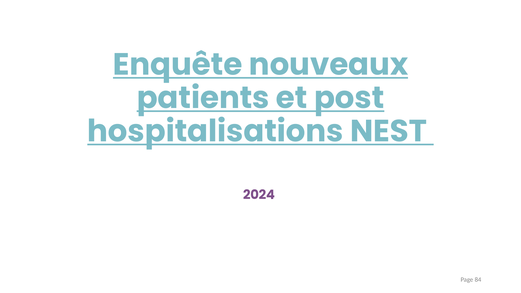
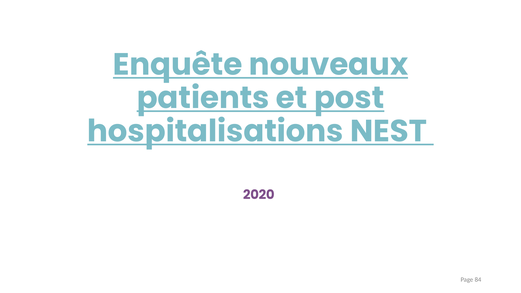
2024: 2024 -> 2020 (259, 195)
